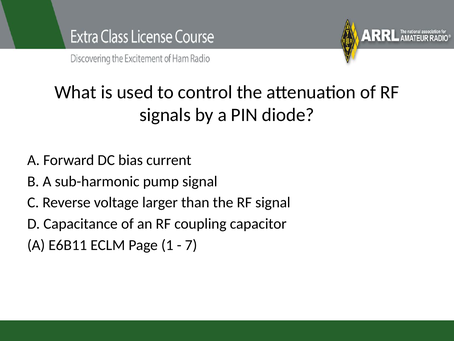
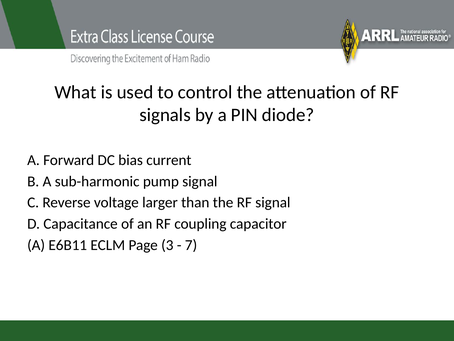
1: 1 -> 3 (167, 245)
